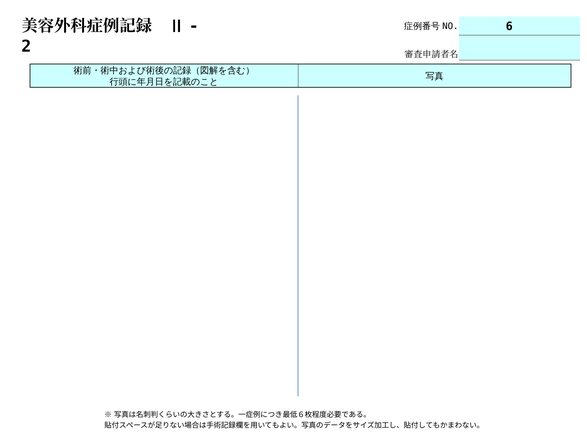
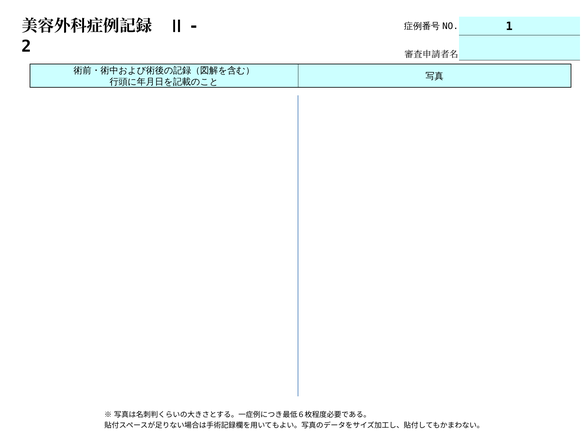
6: 6 -> 1 (509, 26)
